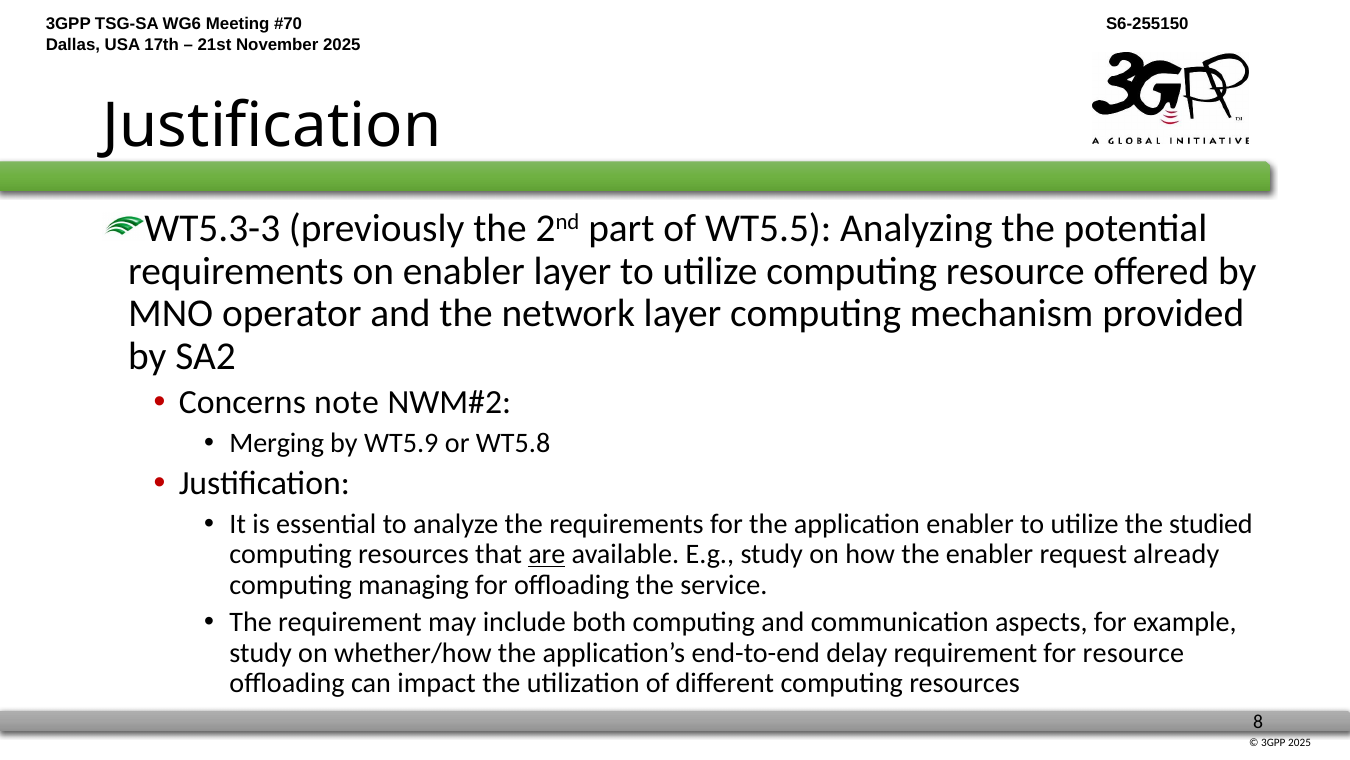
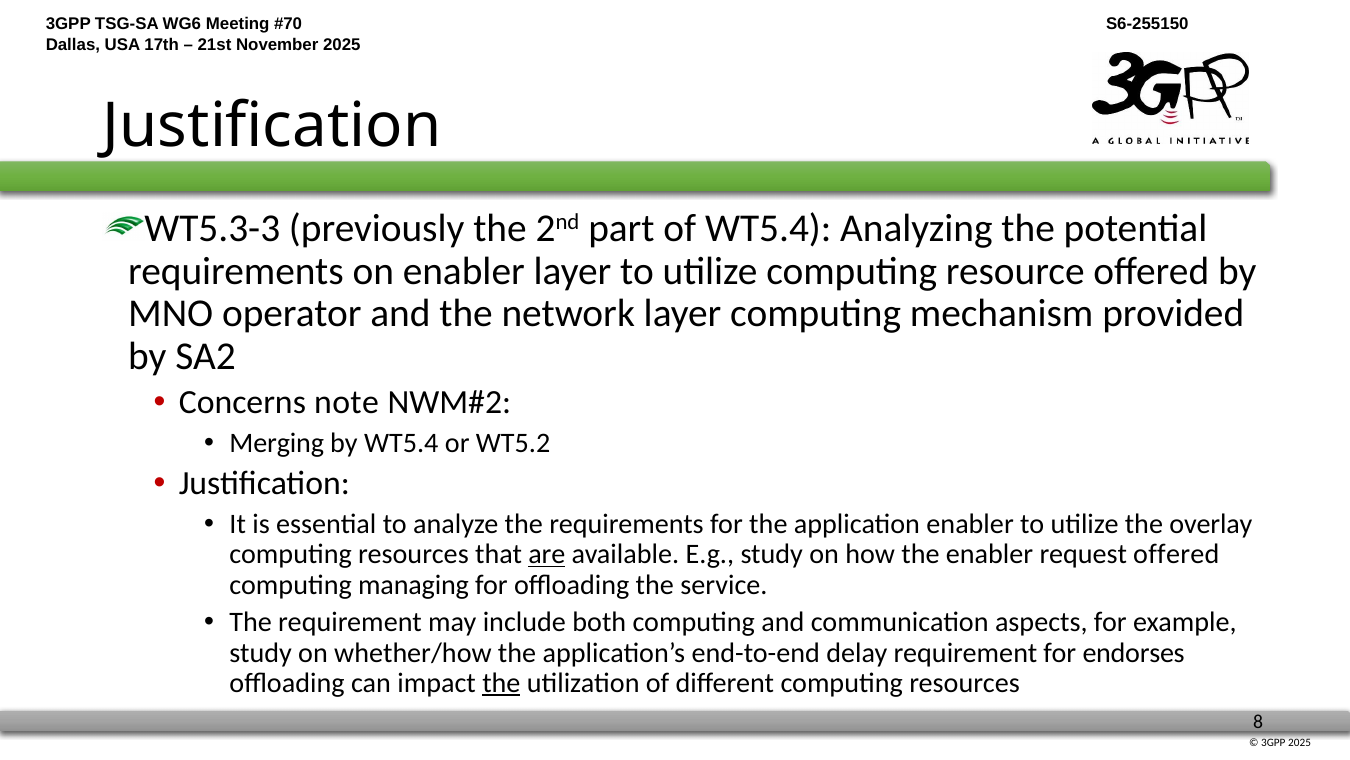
of WT5.5: WT5.5 -> WT5.4 (768, 228)
by WT5.9: WT5.9 -> WT5.4 (401, 443)
WT5.8: WT5.8 -> WT5.2 (513, 443)
studied: studied -> overlay (1211, 524)
request already: already -> offered (1176, 554)
for resource: resource -> endorses (1134, 652)
the underline: none -> present (501, 683)
